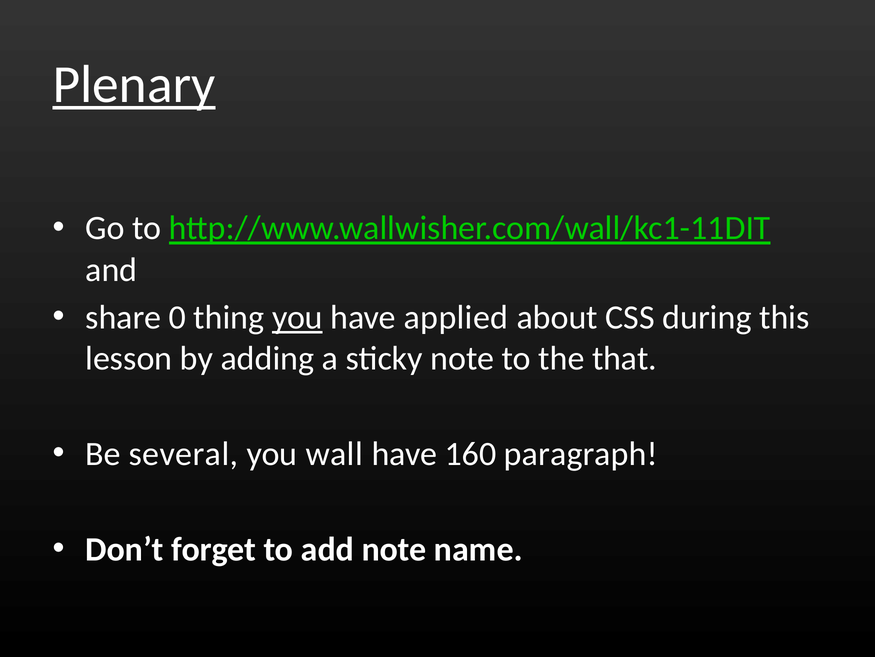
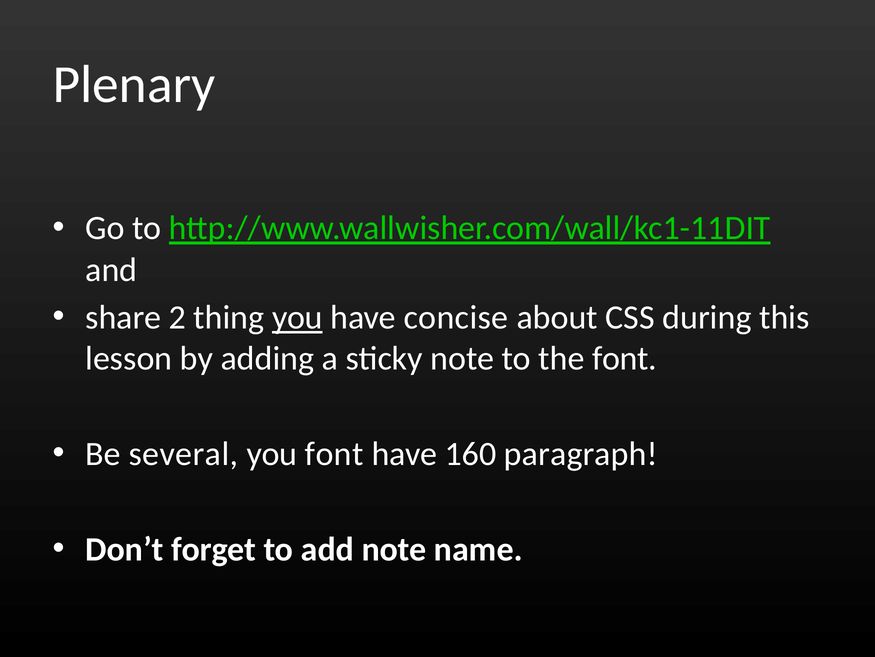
Plenary underline: present -> none (134, 85)
0: 0 -> 2 (177, 317)
applied: applied -> concise (456, 317)
the that: that -> font (625, 358)
you wall: wall -> font (334, 453)
